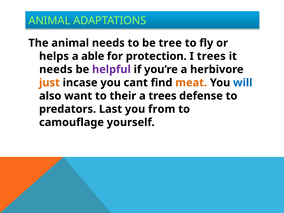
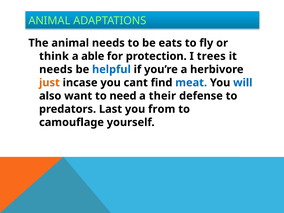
tree: tree -> eats (170, 43)
helps: helps -> think (54, 56)
helpful colour: purple -> blue (111, 69)
meat colour: orange -> blue (191, 83)
their: their -> need (123, 96)
a trees: trees -> their (162, 96)
